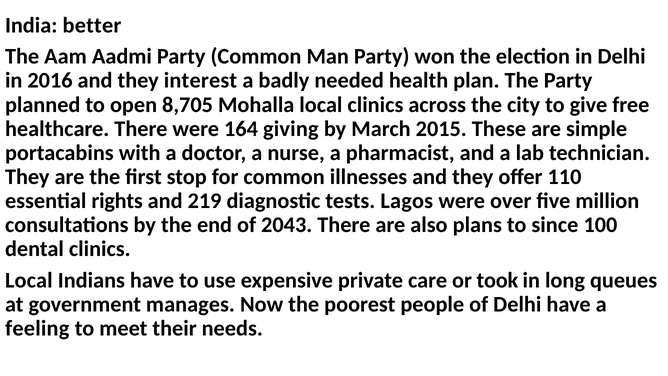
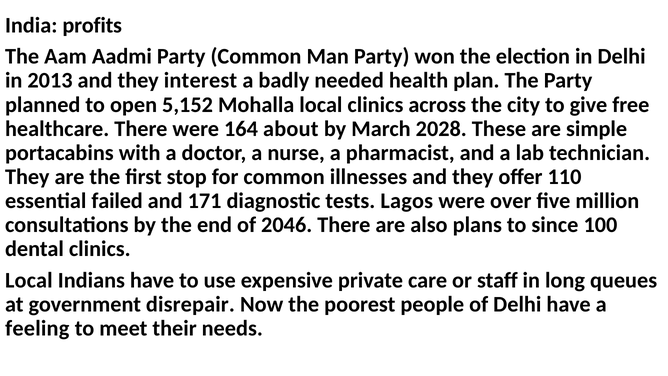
better: better -> profits (92, 25)
2016: 2016 -> 2013 (50, 81)
8,705: 8,705 -> 5,152 (188, 105)
giving: giving -> about (291, 129)
2015: 2015 -> 2028 (441, 129)
rights: rights -> failed (117, 201)
219: 219 -> 171 (205, 201)
2043: 2043 -> 2046 (287, 225)
took: took -> staff (497, 280)
manages: manages -> disrepair (190, 304)
